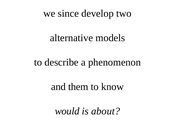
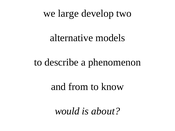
since: since -> large (68, 13)
them: them -> from (78, 87)
